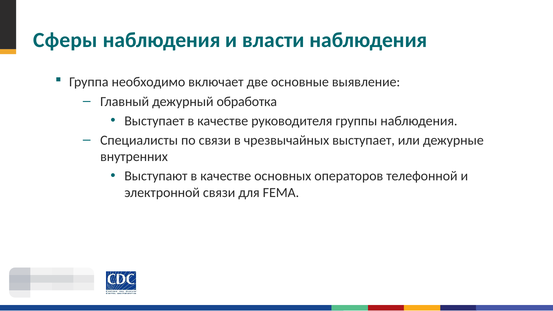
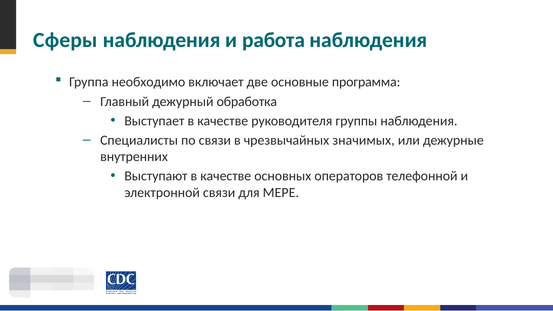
власти: власти -> работа (274, 40)
выявление: выявление -> программа (366, 82)
чрезвычайных выступает: выступает -> значимых (363, 140)
FEMA: FEMA -> МЕРЕ (281, 193)
